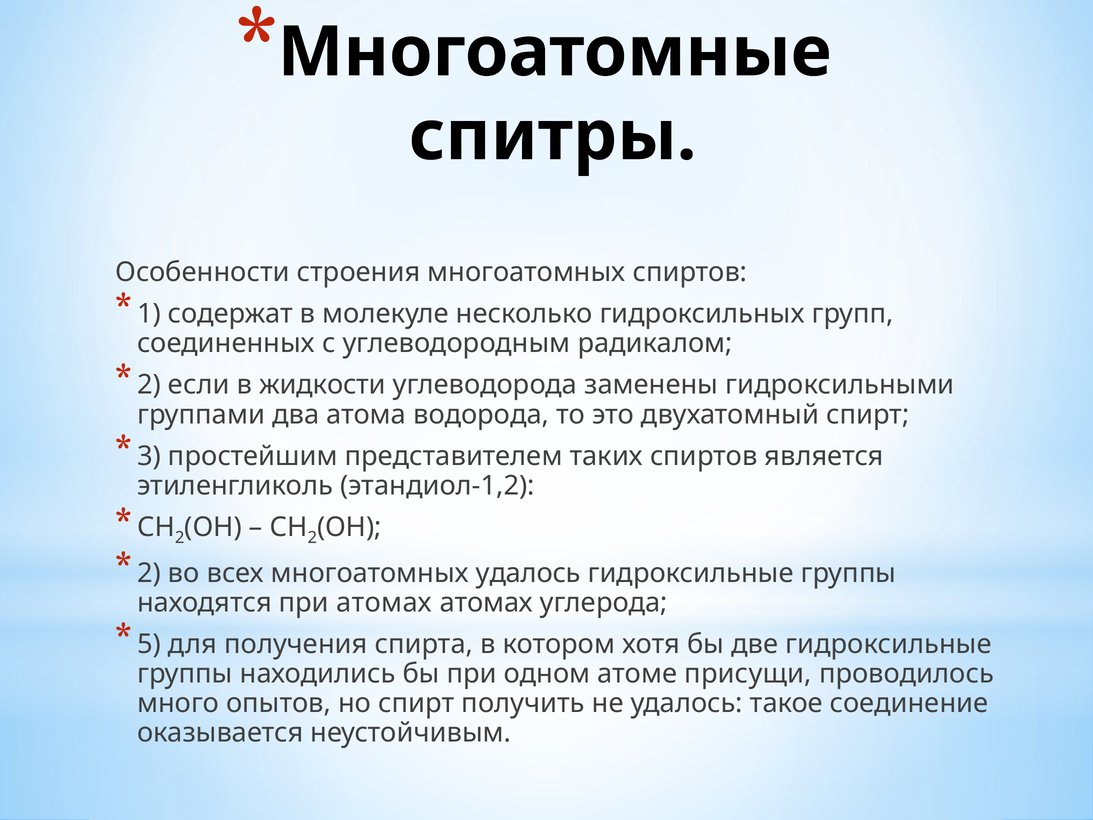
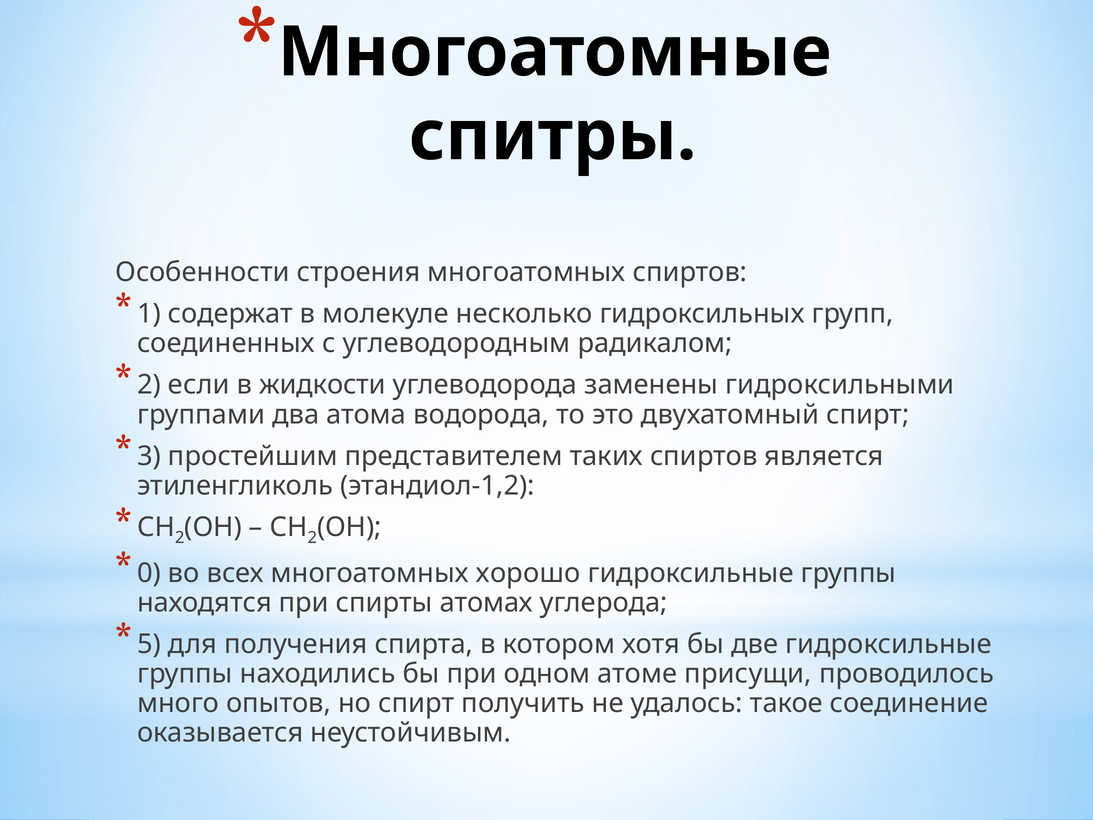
2: 2 -> 0 (149, 573)
многоатомных удалось: удалось -> хорошо (528, 573)
при атомах: атомах -> спирты (384, 603)
